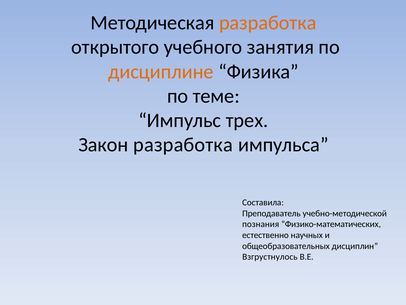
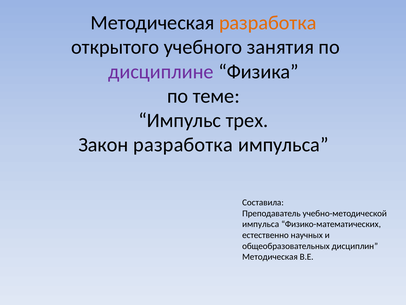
дисциплине colour: orange -> purple (161, 72)
познания: познания -> импульса (261, 224)
Взгрустнулось: Взгрустнулось -> Методическая (270, 256)
